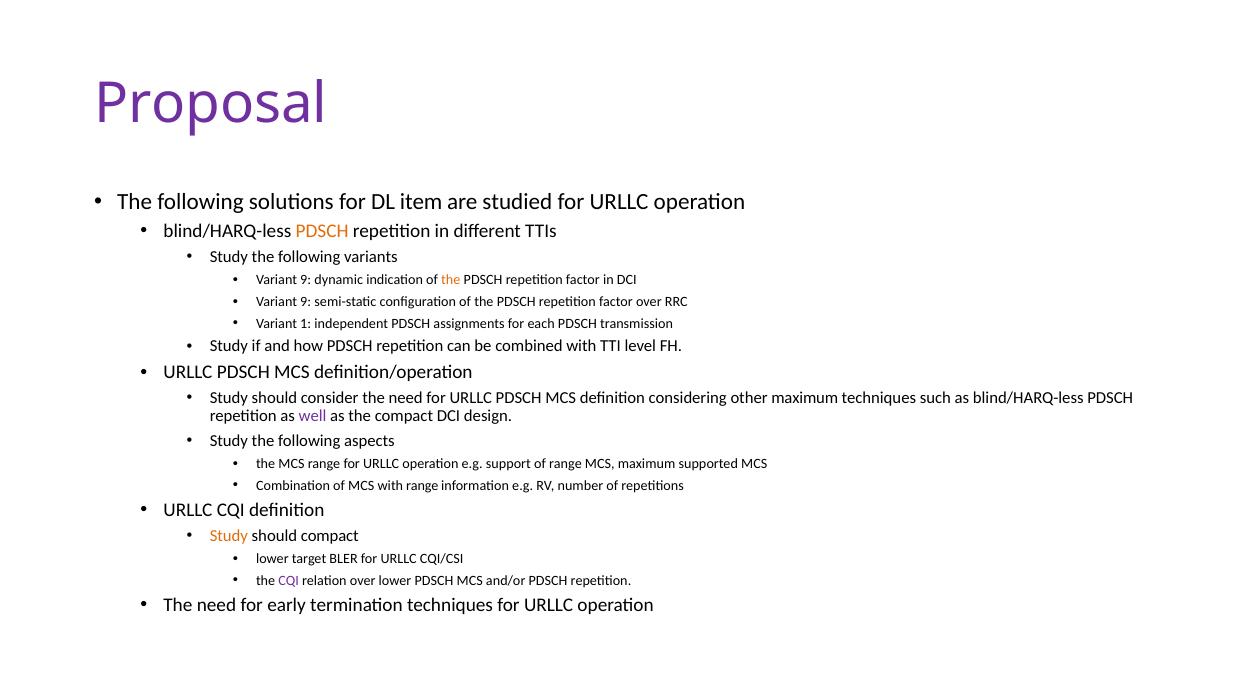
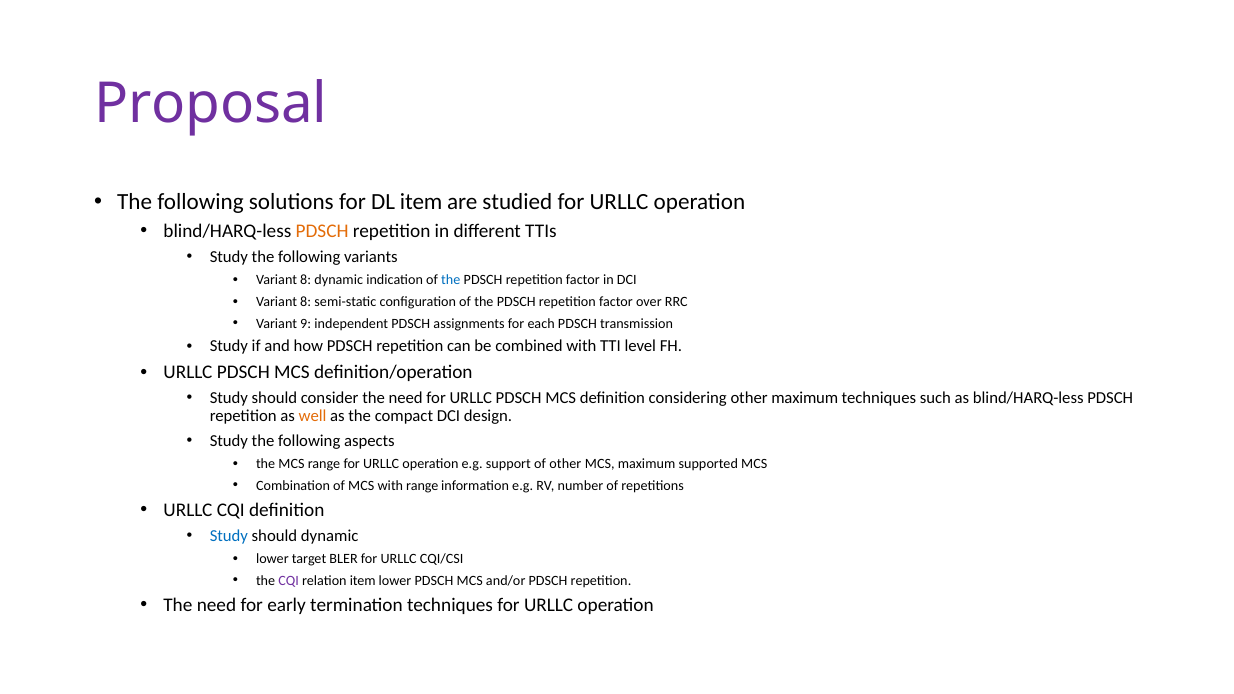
9: 9 -> 8 (306, 280)
the colour: orange -> blue (451, 280)
9: 9 -> 8 (306, 302)
1: 1 -> 9 (306, 323)
well colour: purple -> orange (313, 416)
of range: range -> other (565, 464)
Study colour: orange -> blue (229, 536)
should compact: compact -> dynamic (330, 536)
relation over: over -> item (363, 581)
